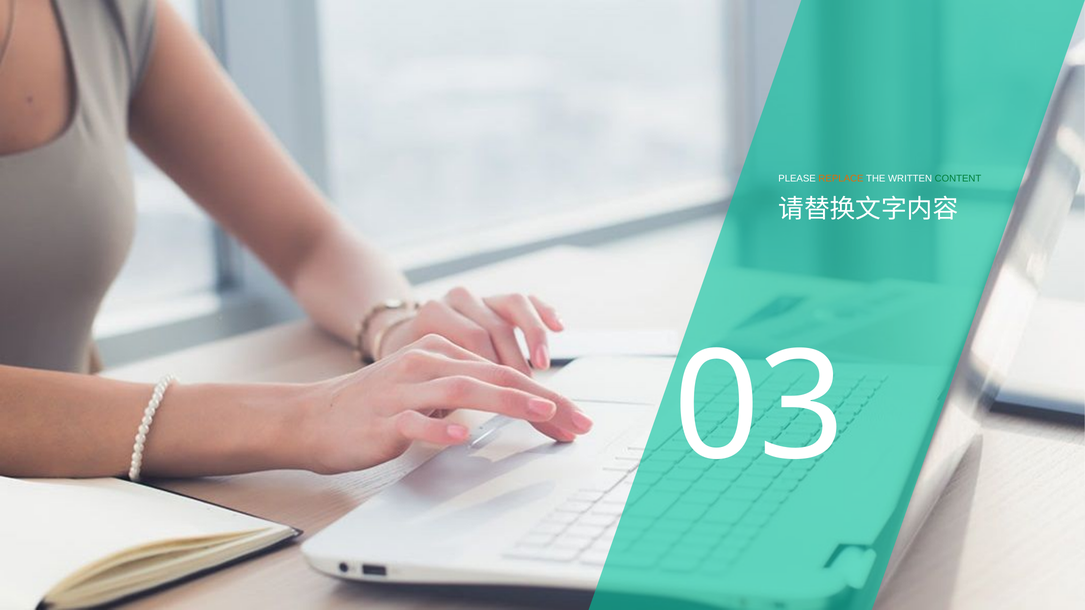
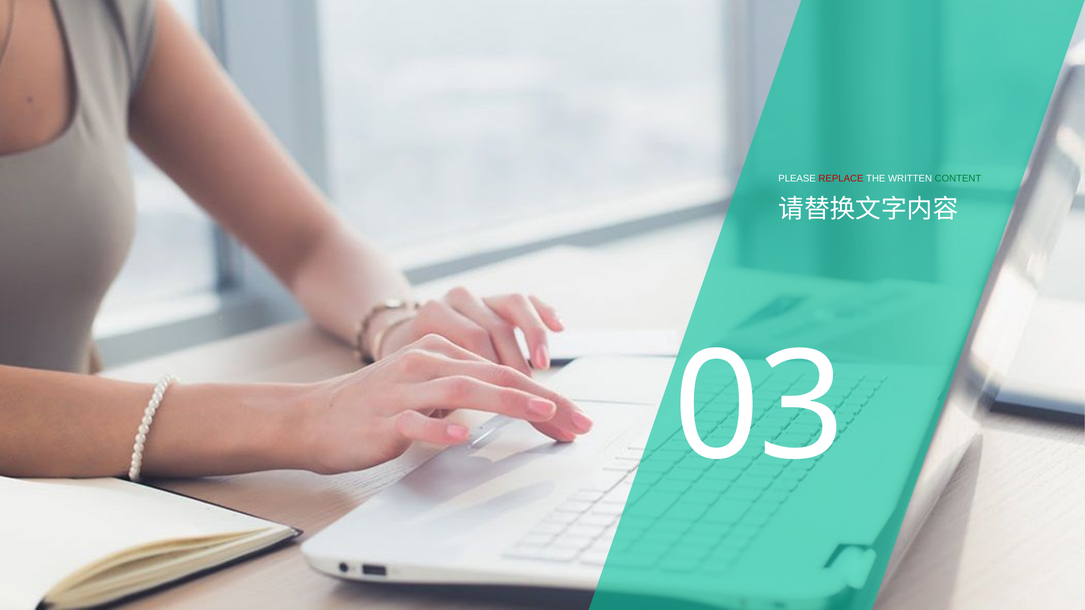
REPLACE colour: orange -> red (841, 178)
